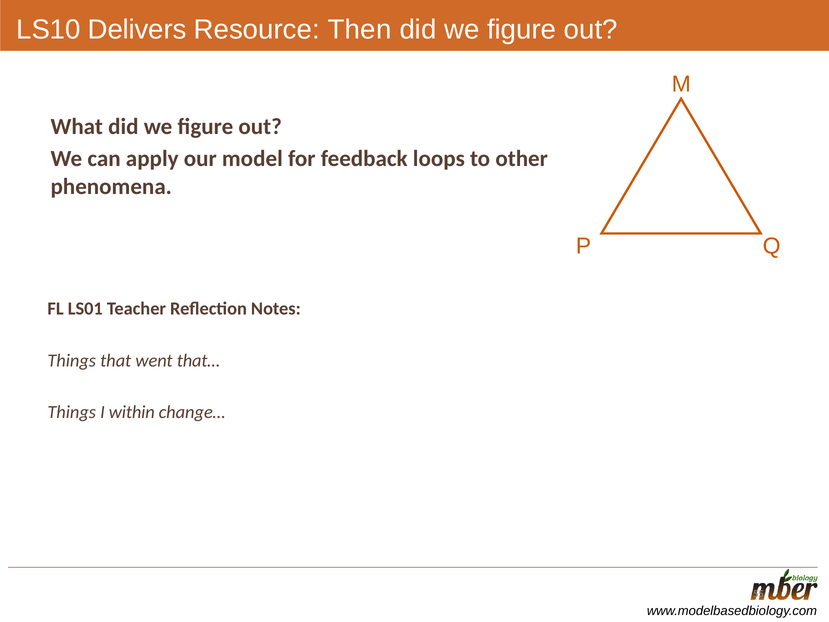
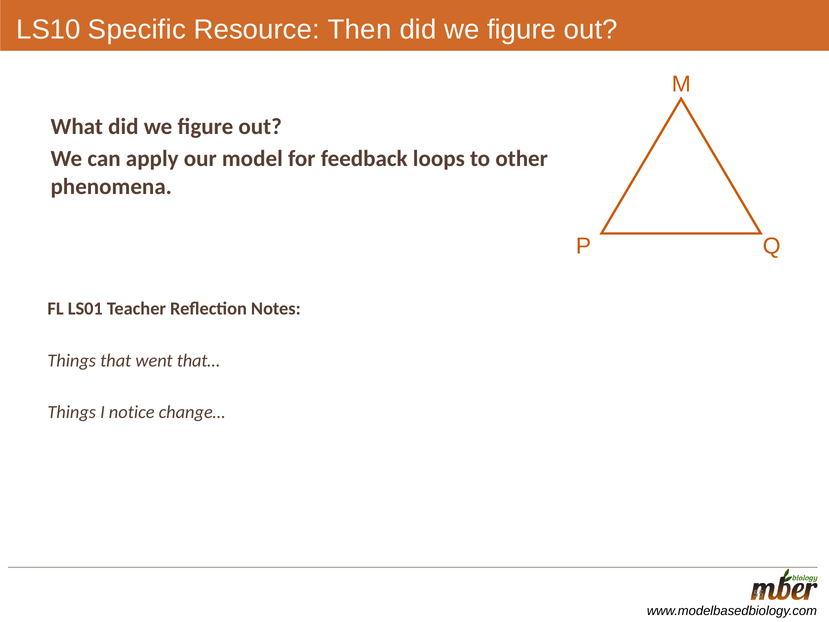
Delivers: Delivers -> Specific (137, 30)
within: within -> notice (132, 412)
